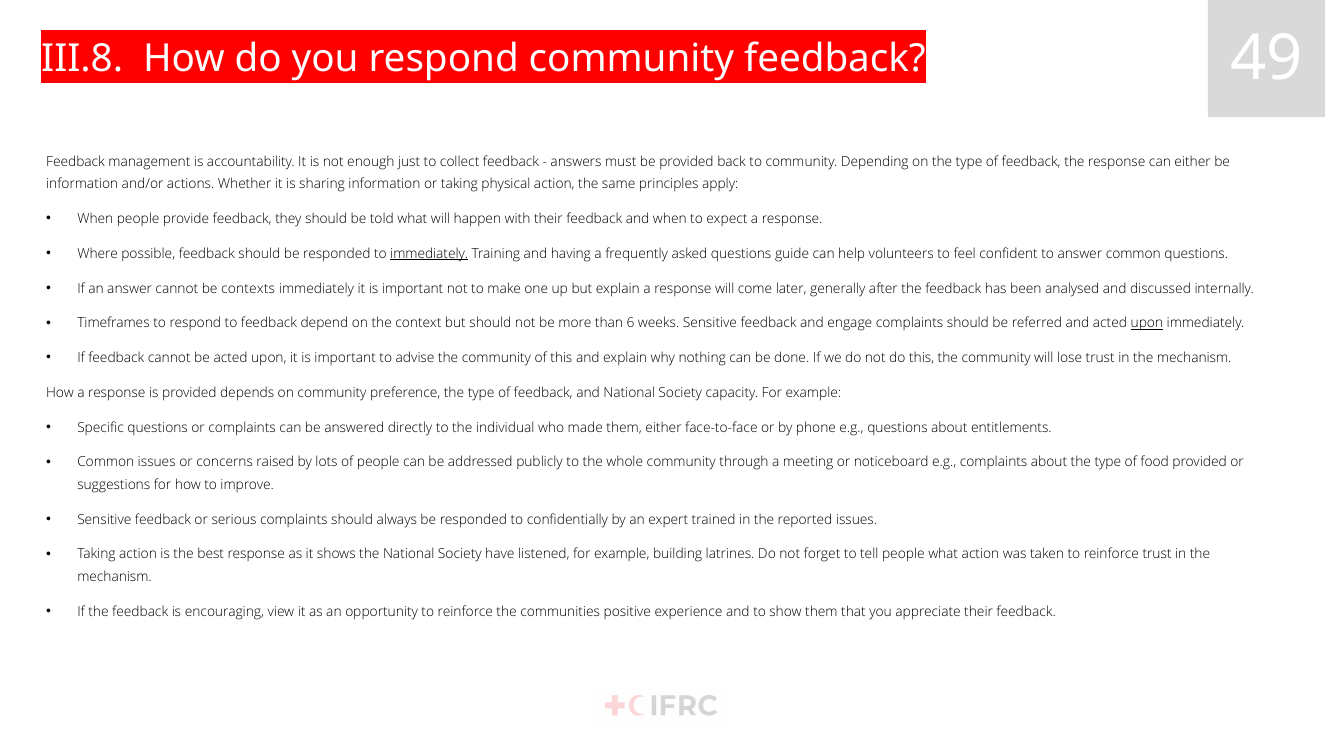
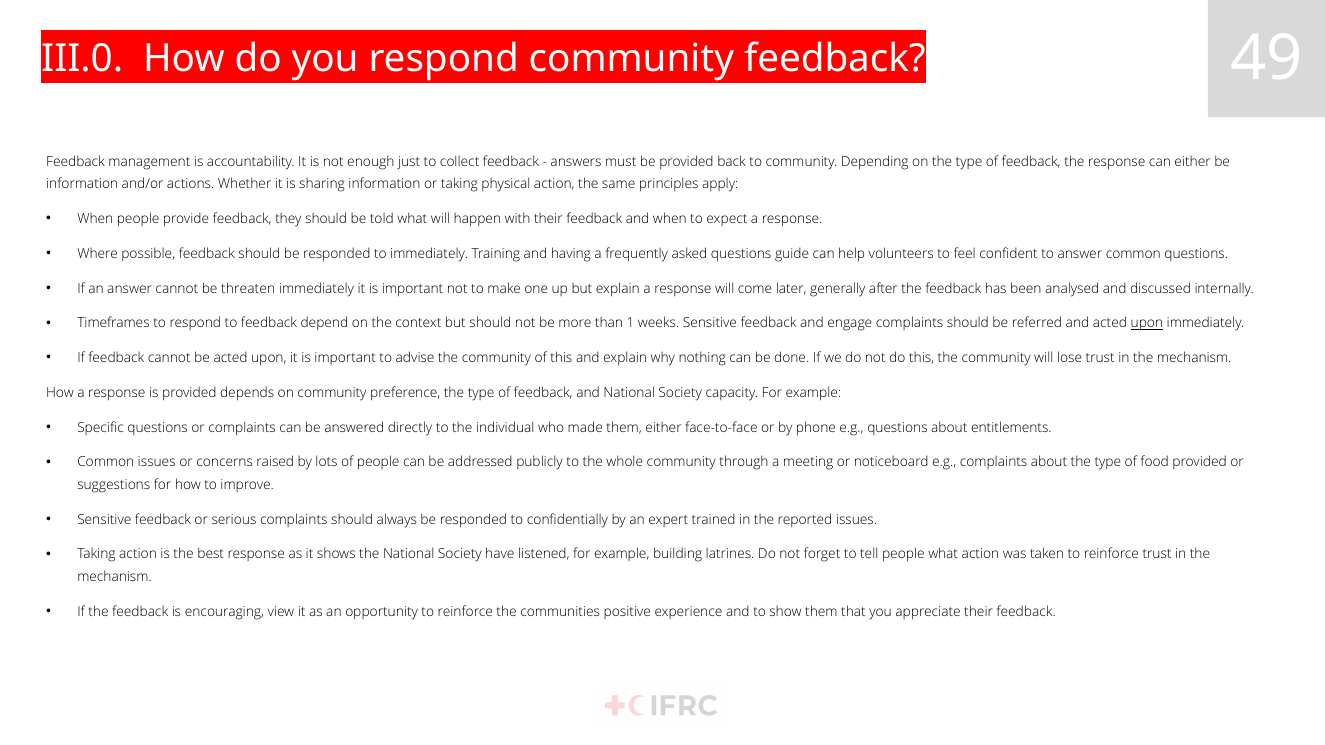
III.8: III.8 -> III.0 (82, 59)
immediately underline: present -> none (429, 254)
contexts: contexts -> threaten (248, 289)
6: 6 -> 1 (630, 323)
